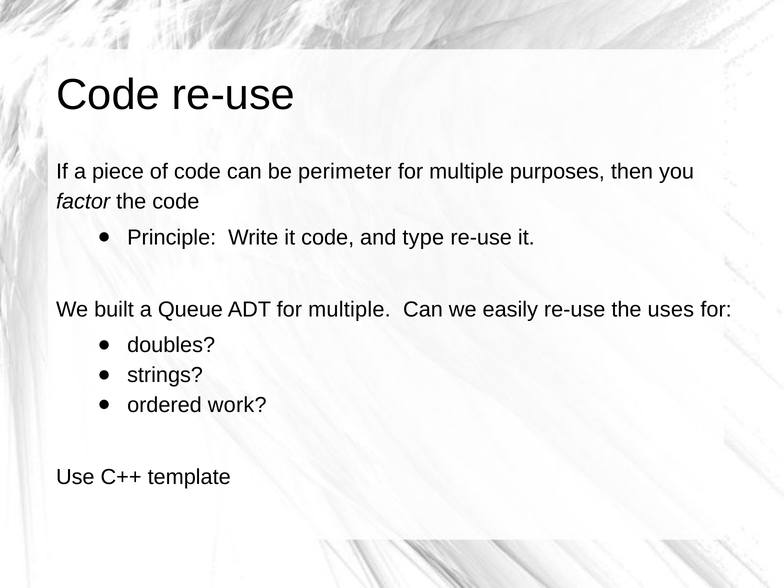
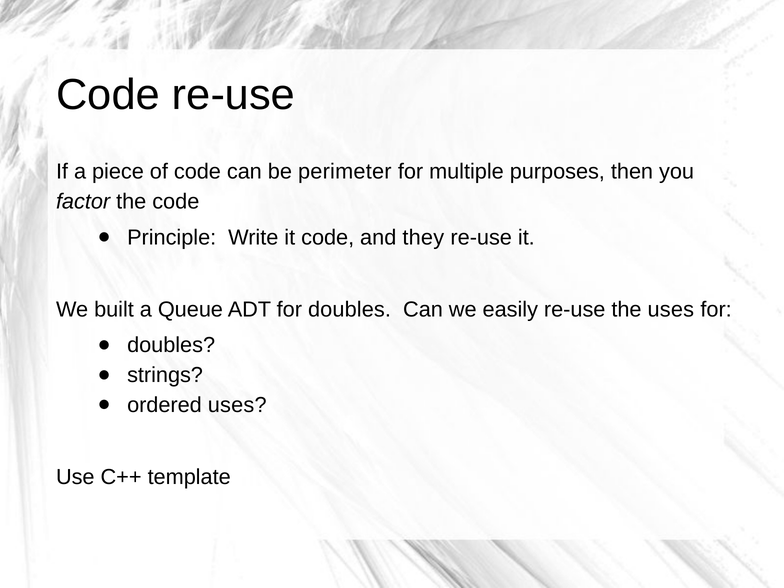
type: type -> they (423, 238)
ADT for multiple: multiple -> doubles (350, 309)
ordered work: work -> uses (237, 405)
